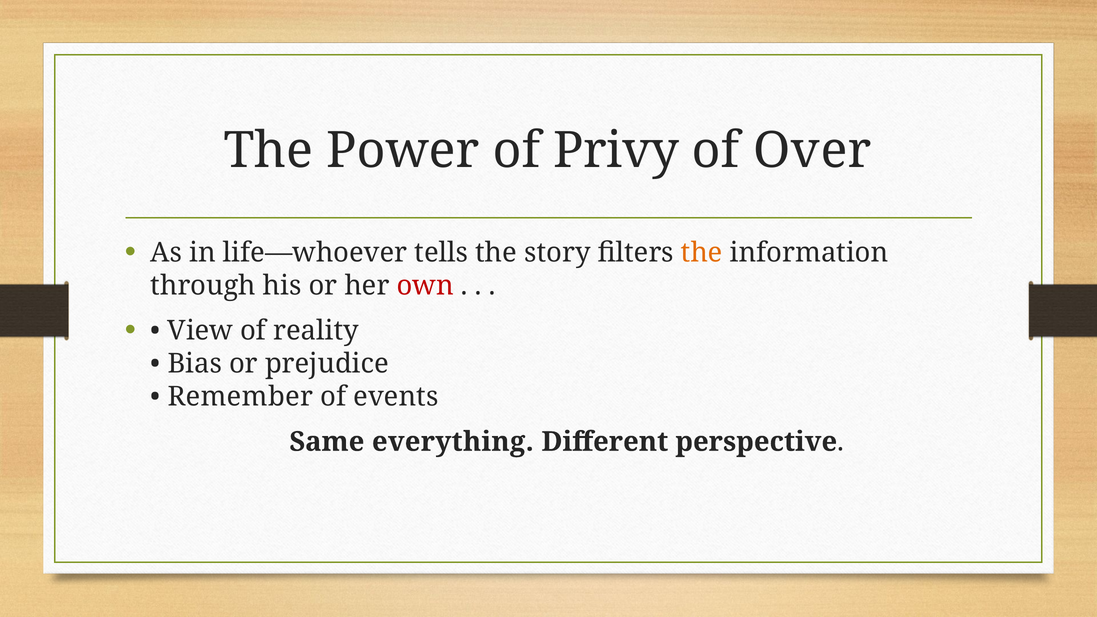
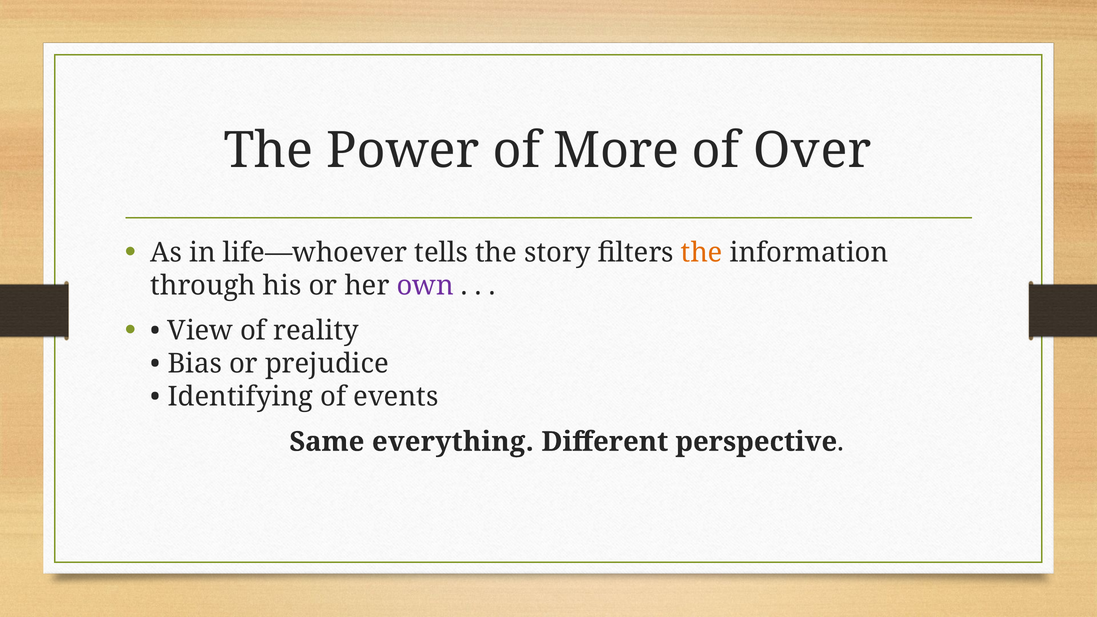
Privy: Privy -> More (616, 151)
own colour: red -> purple (425, 285)
Remember: Remember -> Identifying (240, 397)
